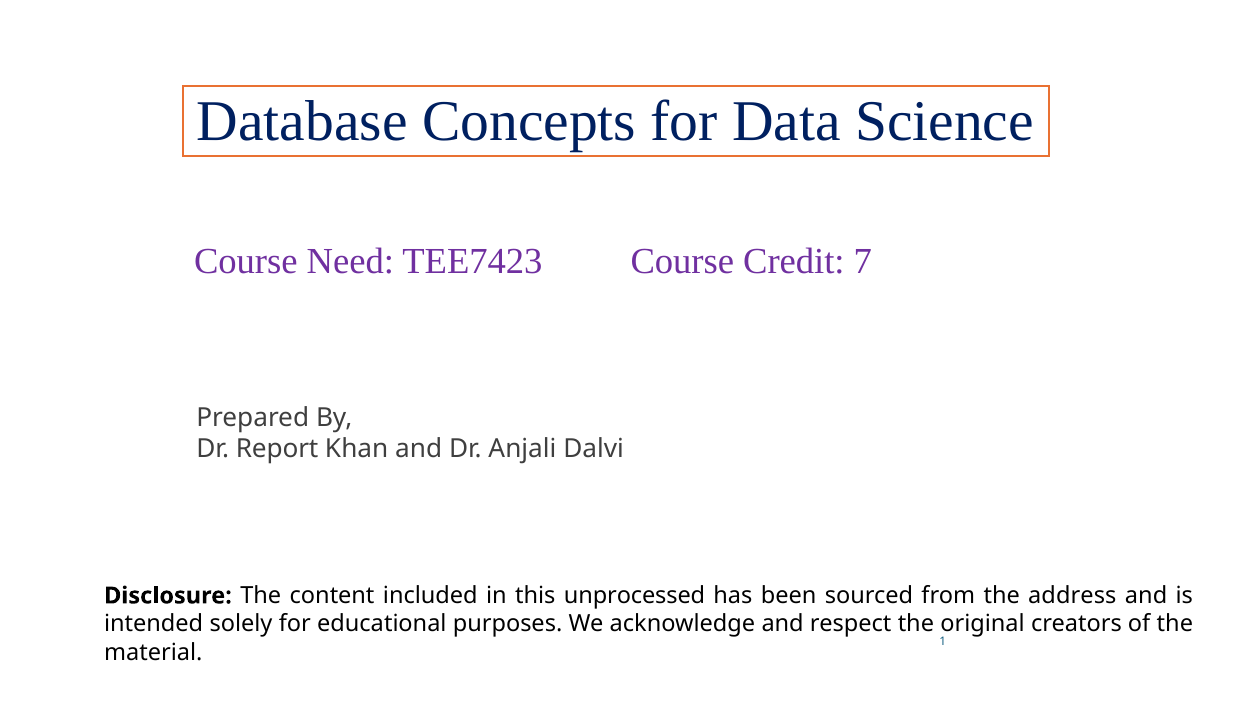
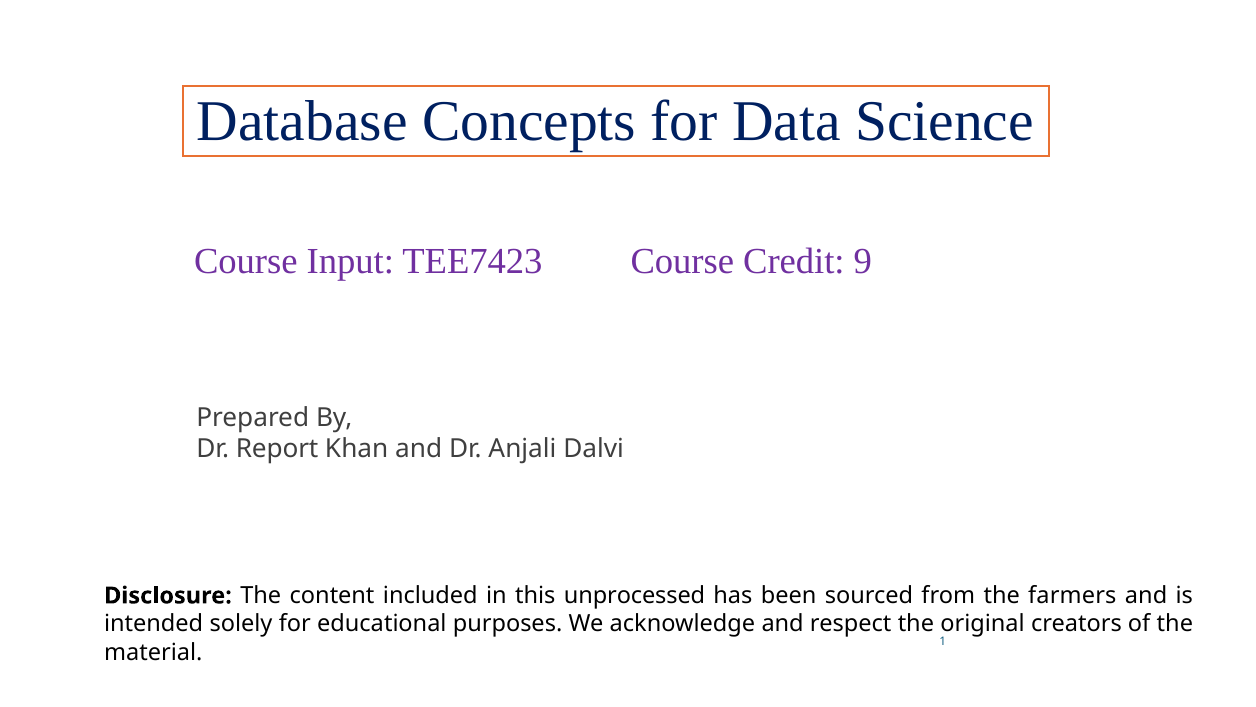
Need: Need -> Input (350, 261)
7: 7 -> 9 (863, 261)
address: address -> farmers (1072, 595)
